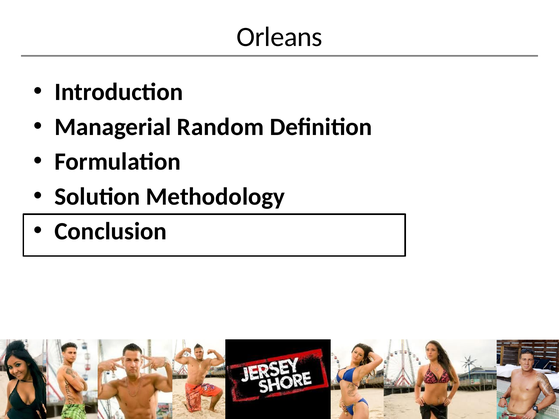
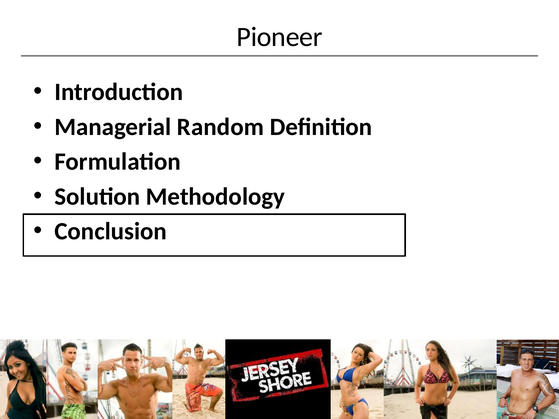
Orleans: Orleans -> Pioneer (280, 37)
